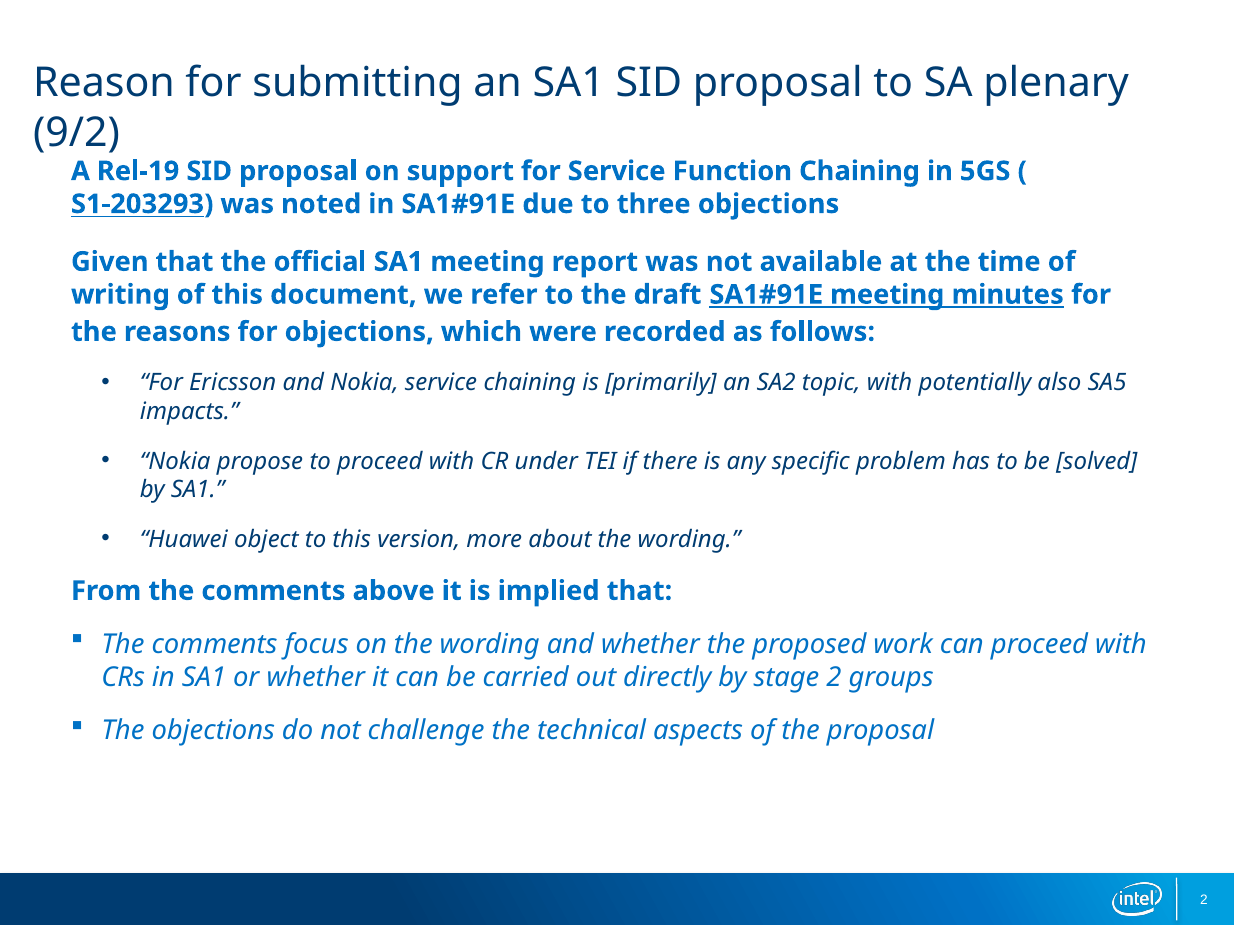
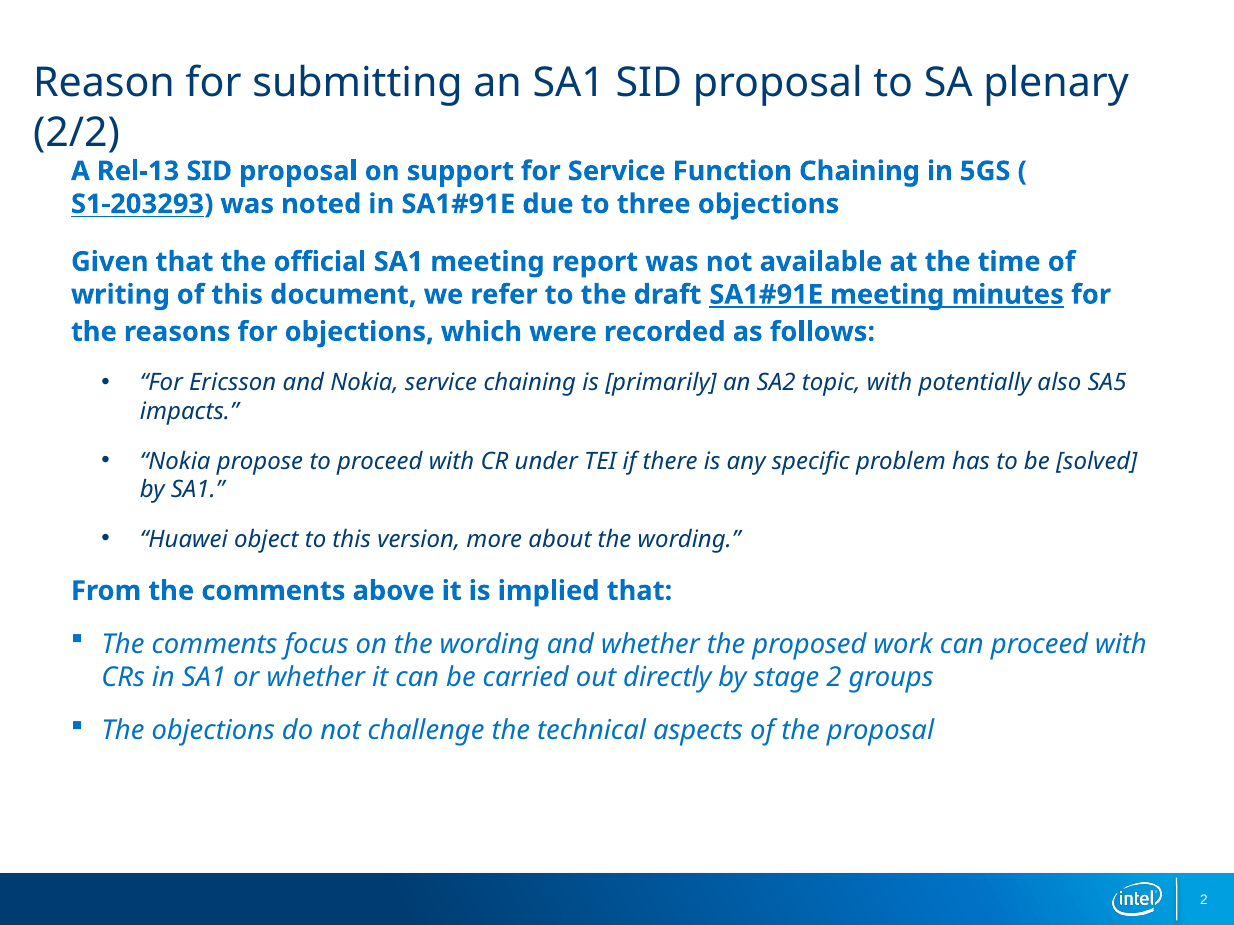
9/2: 9/2 -> 2/2 (77, 133)
Rel-19: Rel-19 -> Rel-13 (138, 171)
